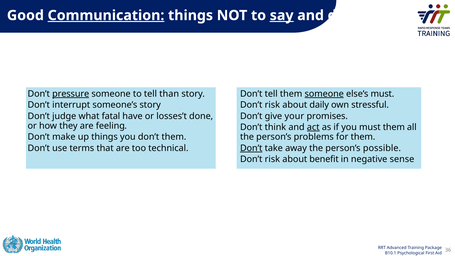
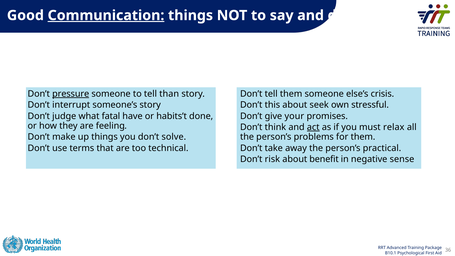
say underline: present -> none (282, 15)
someone underline: present -> none (324, 94)
else’s must: must -> crisis (382, 94)
risk: risk -> this (272, 105)
daily: daily -> seek (319, 105)
losses’t: losses’t -> habits’t (172, 116)
must them: them -> relax (394, 127)
don’t them: them -> solve (174, 137)
Don’t underline: present -> none (251, 148)
possible: possible -> practical (382, 148)
